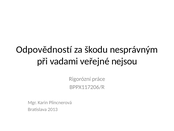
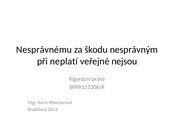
Odpovědností: Odpovědností -> Nesprávnému (44, 49)
vadami: vadami -> neplatí (64, 61)
